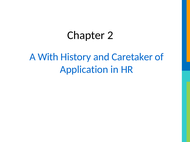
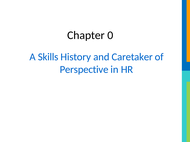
2: 2 -> 0 (110, 35)
With: With -> Skills (48, 57)
Application: Application -> Perspective (84, 70)
